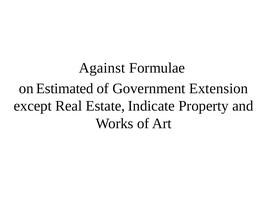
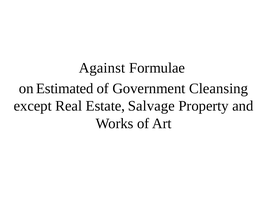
Extension: Extension -> Cleansing (219, 89)
Indicate: Indicate -> Salvage (151, 106)
